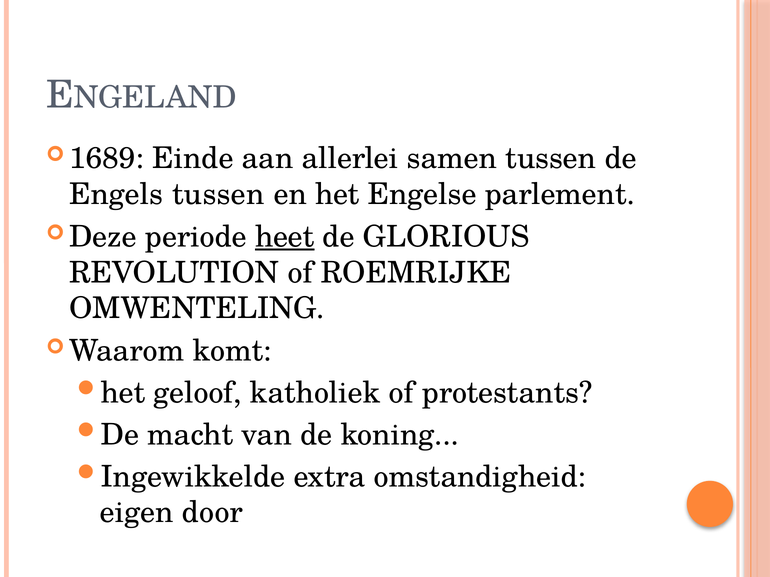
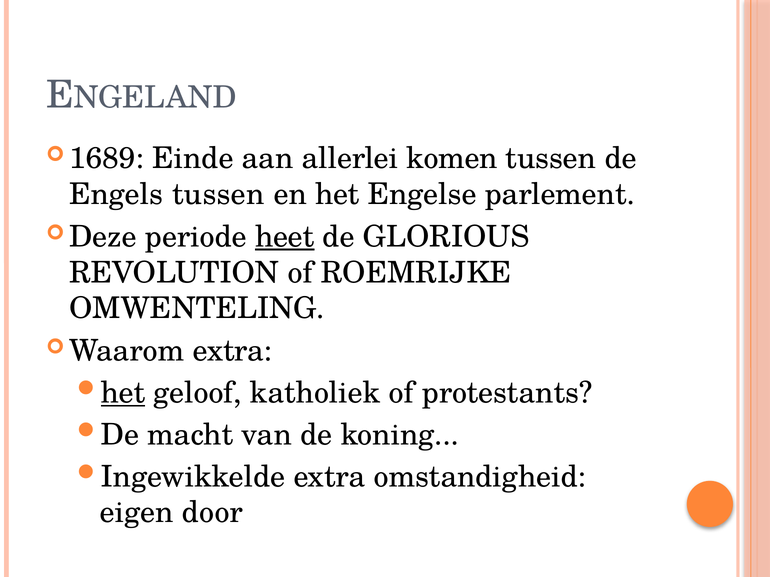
samen: samen -> komen (452, 159)
komt: komt -> extra (232, 351)
het underline: none -> present (123, 393)
